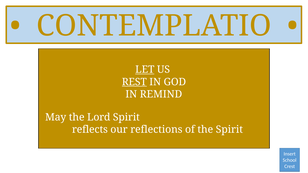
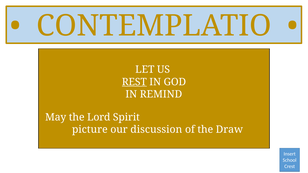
LET underline: present -> none (145, 70)
reflects: reflects -> picture (90, 130)
reflections: reflections -> discussion (156, 130)
the Spirit: Spirit -> Draw (229, 130)
